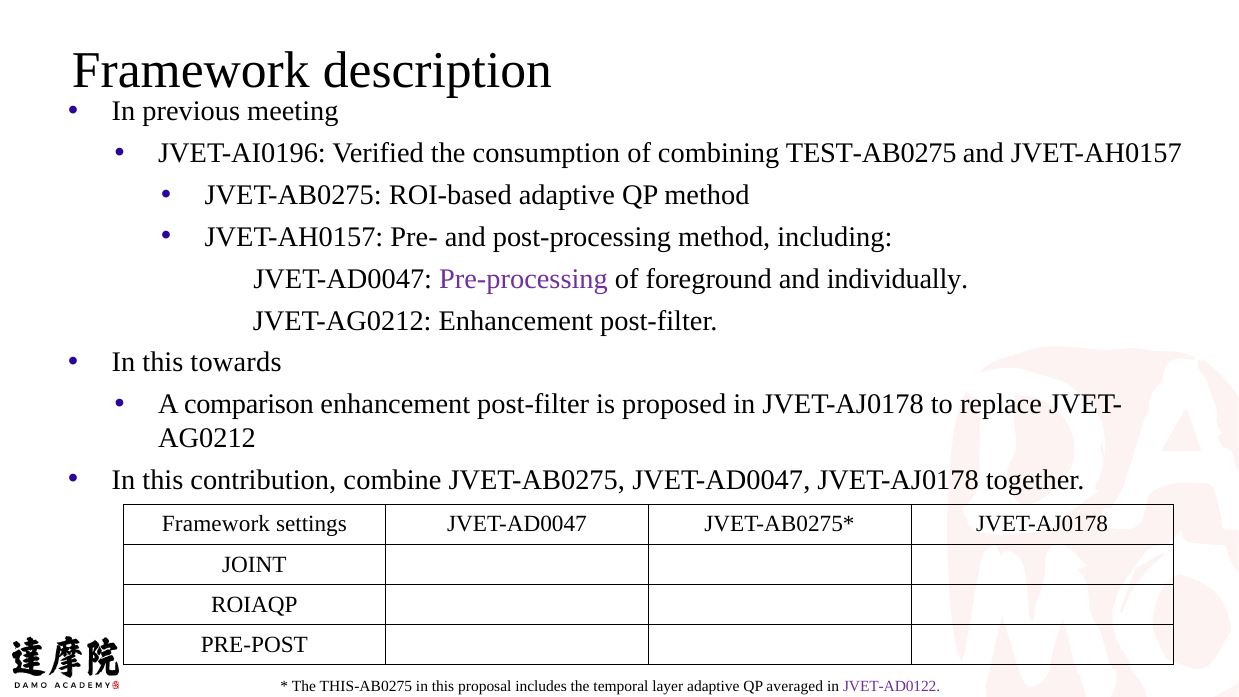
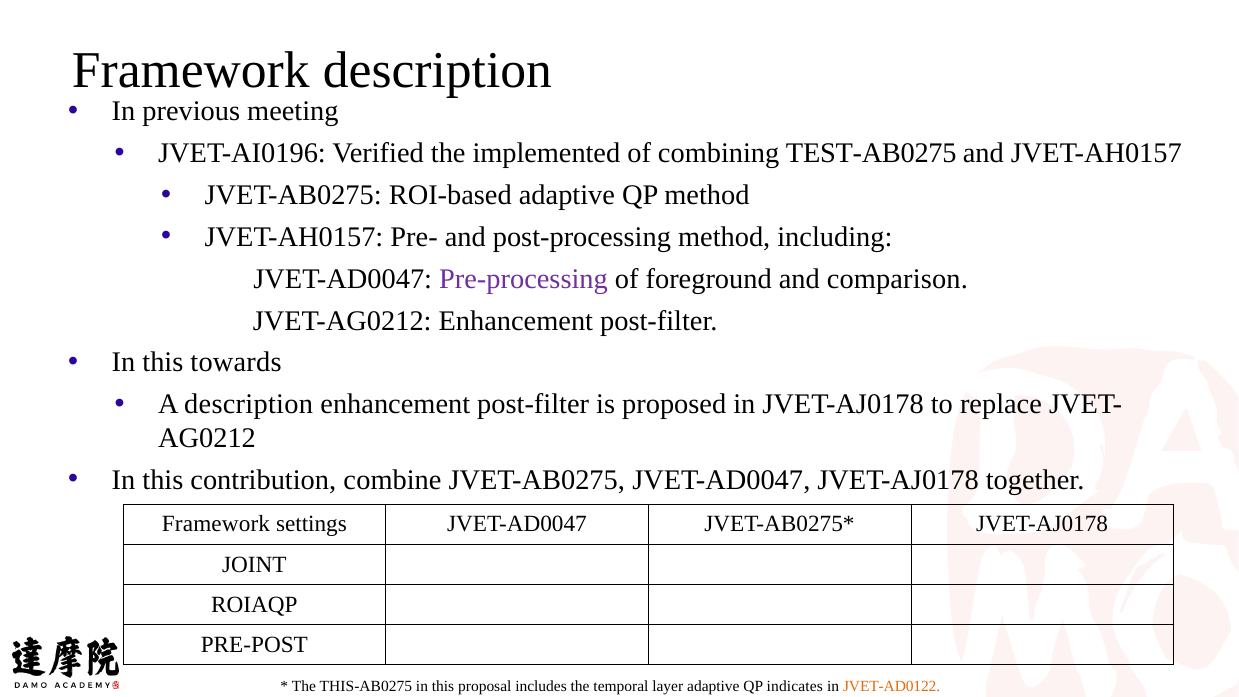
consumption: consumption -> implemented (546, 153)
individually: individually -> comparison (897, 279)
A comparison: comparison -> description (249, 404)
averaged: averaged -> indicates (795, 686)
JVET-AD0122 colour: purple -> orange (892, 686)
